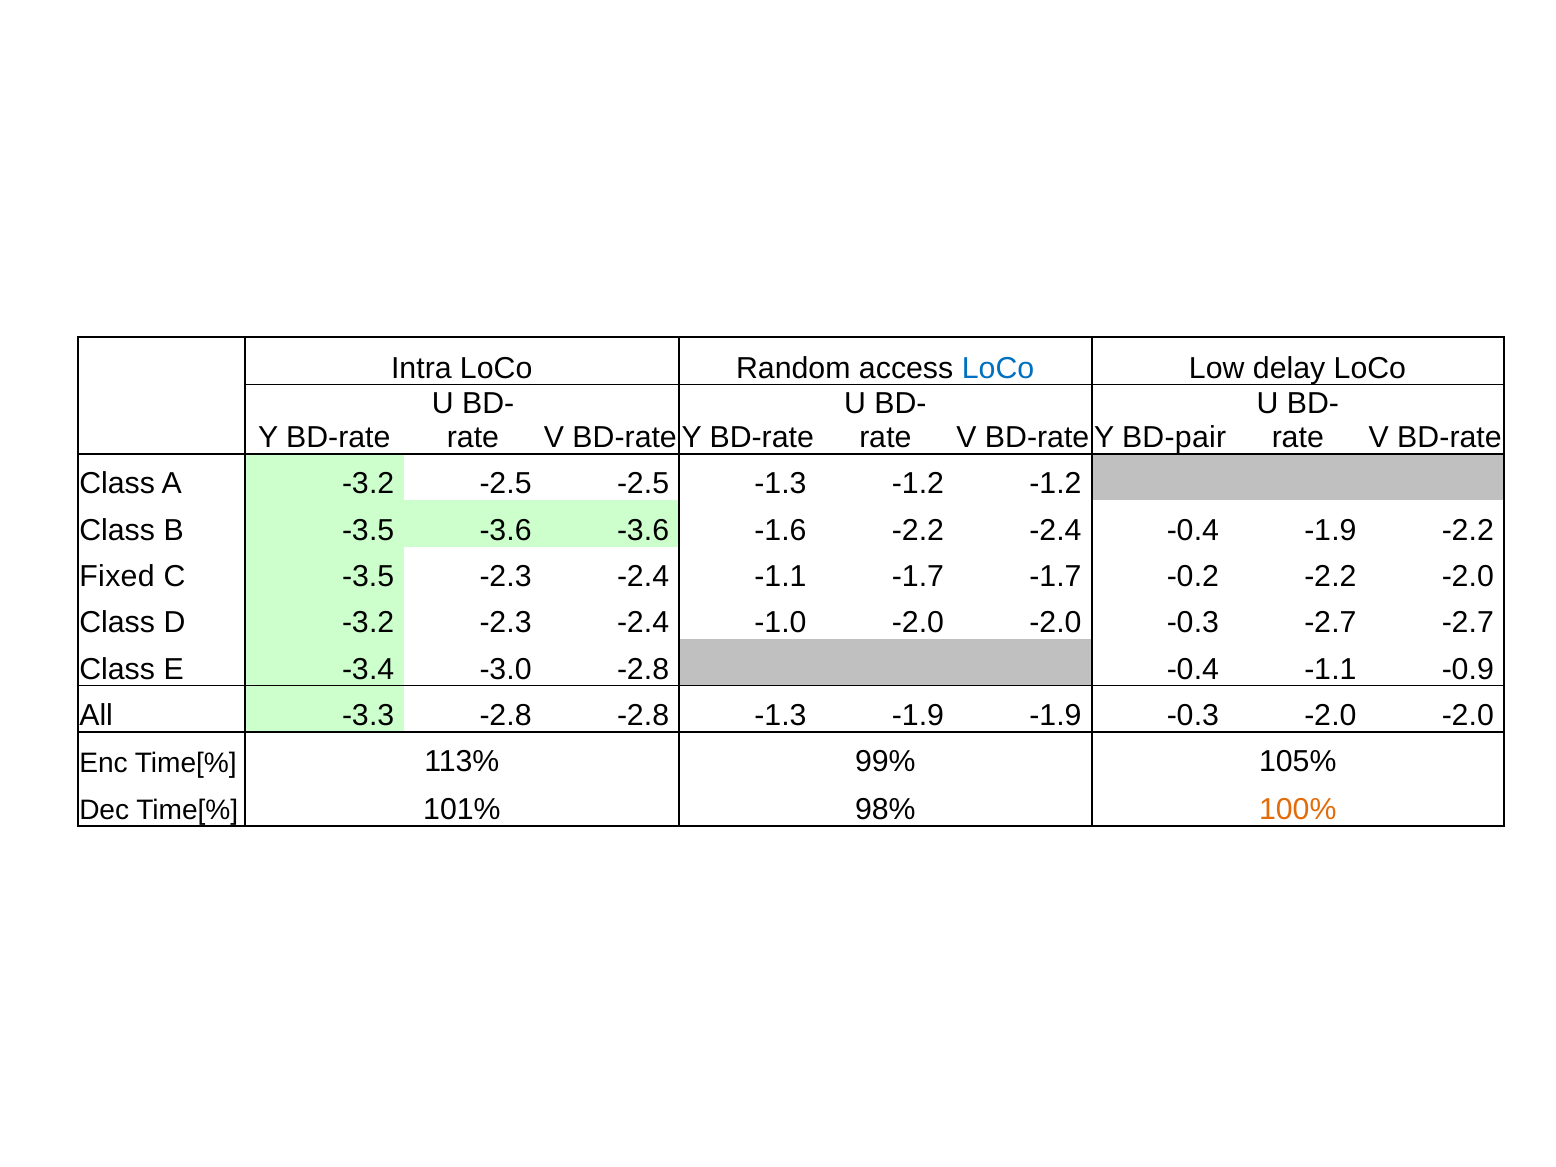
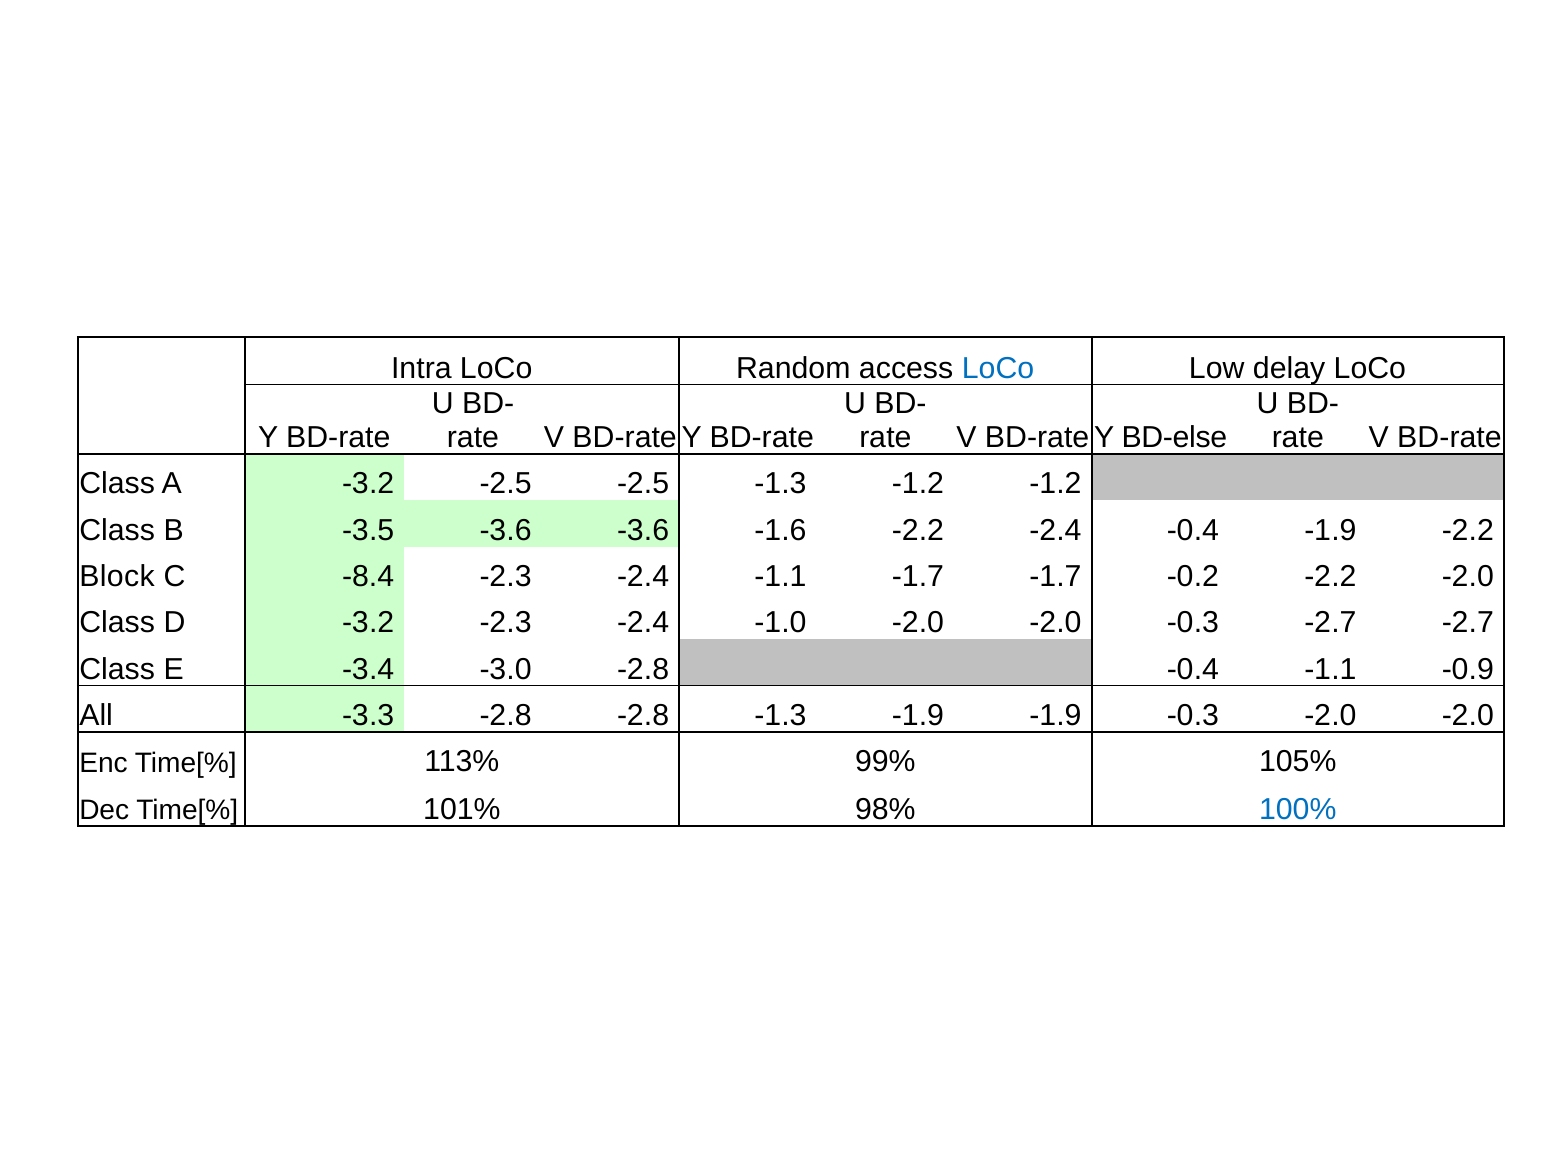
BD-pair: BD-pair -> BD-else (1174, 438)
Fixed: Fixed -> Block (117, 577)
C -3.5: -3.5 -> -8.4 (368, 577)
100% colour: orange -> blue (1298, 809)
